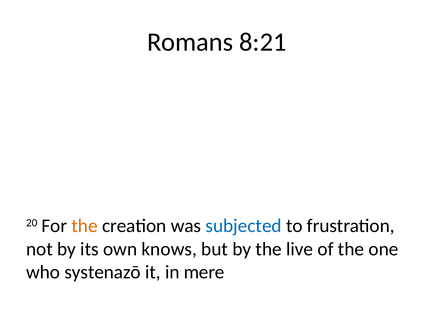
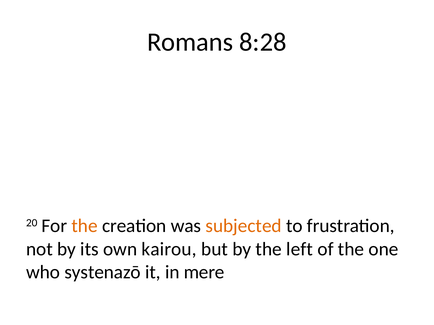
8:21: 8:21 -> 8:28 (263, 42)
subjected colour: blue -> orange (244, 226)
knows: knows -> kairou (169, 249)
live: live -> left (300, 249)
